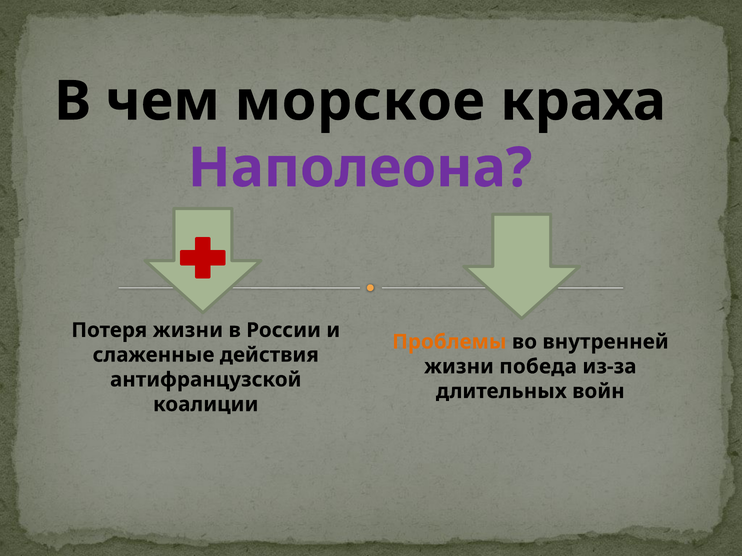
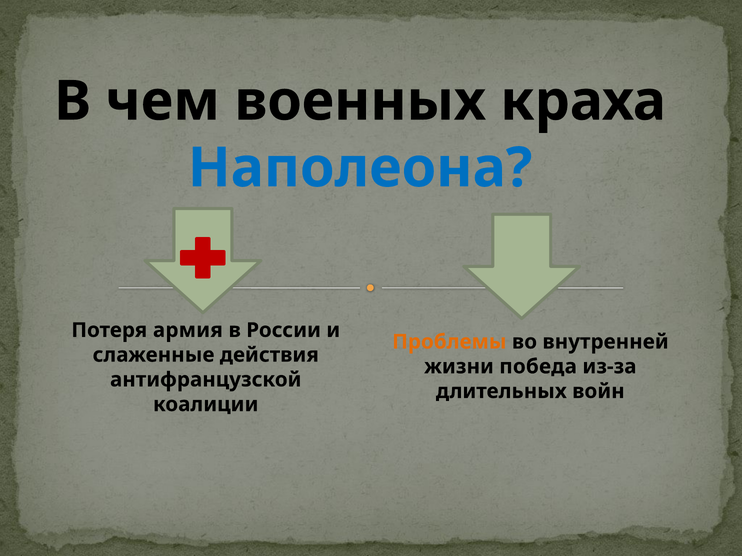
морское: морское -> военных (360, 101)
Наполеона colour: purple -> blue (360, 168)
Потеря жизни: жизни -> армия (188, 330)
